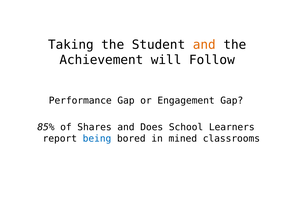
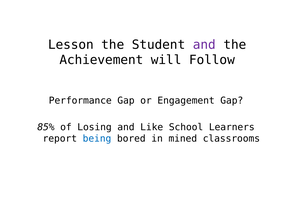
Taking: Taking -> Lesson (71, 45)
and colour: orange -> purple (204, 45)
Shares: Shares -> Losing (95, 127)
Does: Does -> Like (152, 127)
